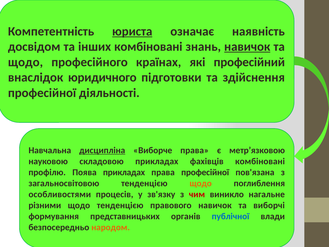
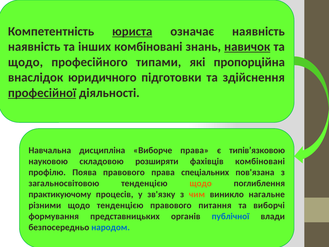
досвідом: досвідом -> наявність (34, 47)
країнах: країнах -> типами (159, 62)
професійний: професійний -> пропорційна (249, 62)
професійної underline: none -> present (42, 93)
дисципліна underline: present -> none (102, 150)
метр’язковою: метр’язковою -> типів’язковою (257, 150)
складовою прикладах: прикладах -> розширяти (157, 161)
Поява прикладах: прикладах -> правового (124, 172)
права професійної: професійної -> спеціальних (205, 172)
особливостями: особливостями -> практикуючому (60, 194)
чим colour: red -> orange (197, 194)
правового навичок: навичок -> питання (215, 205)
народом colour: orange -> blue (111, 227)
